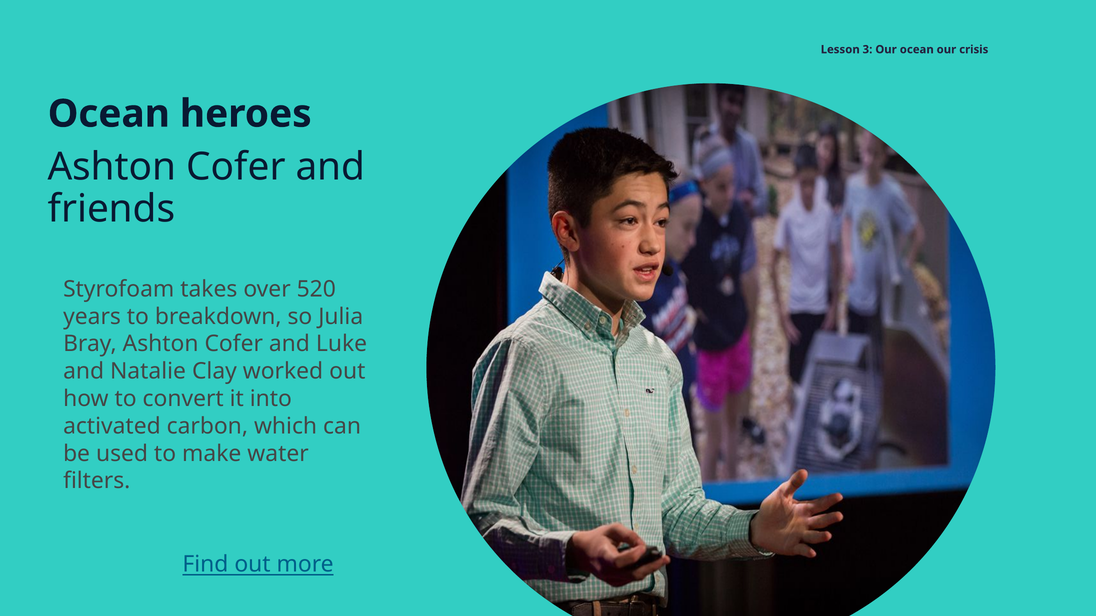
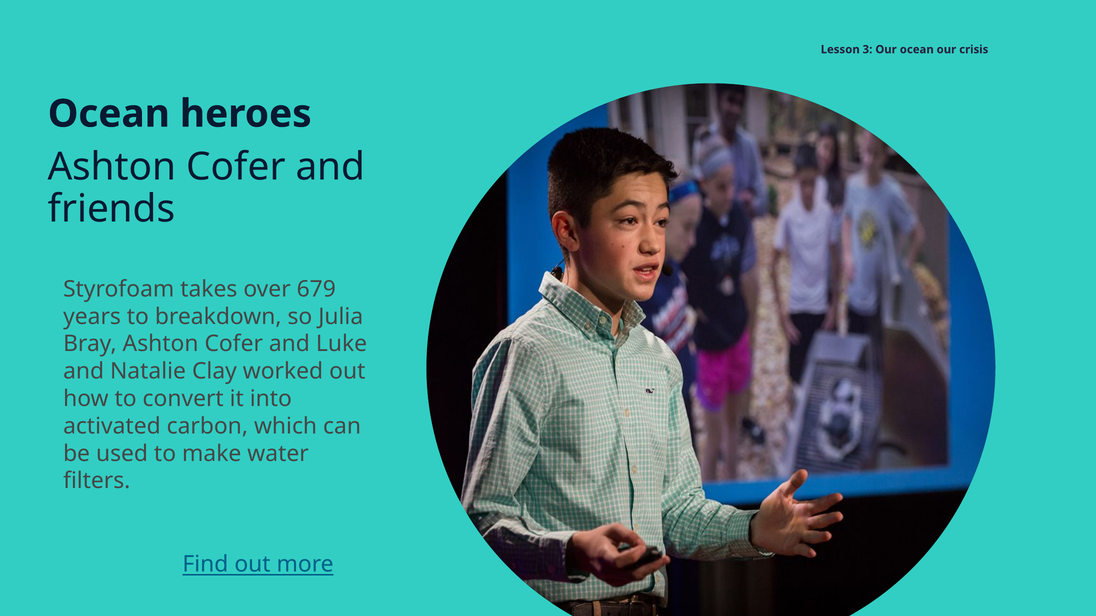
520: 520 -> 679 (316, 289)
